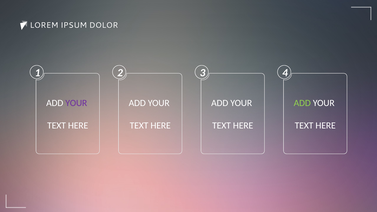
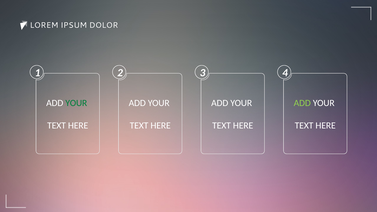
YOUR colour: purple -> green (76, 103)
